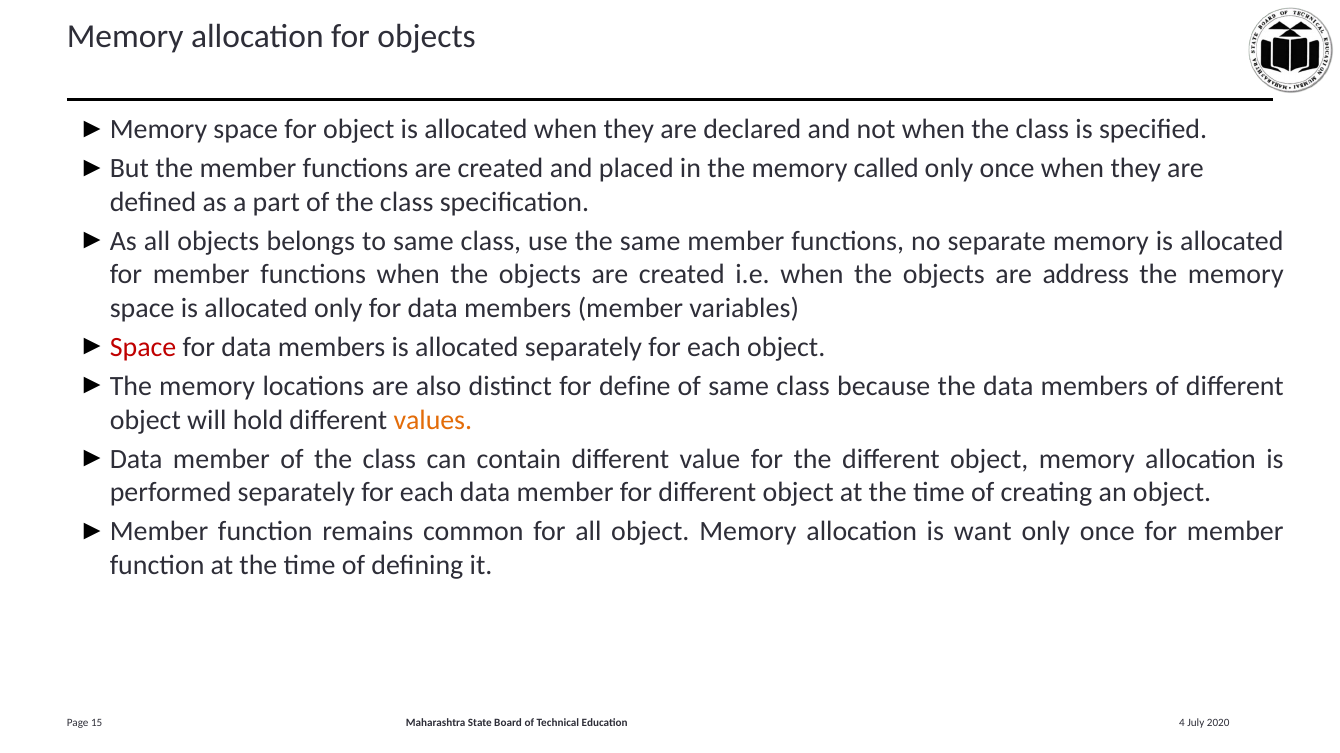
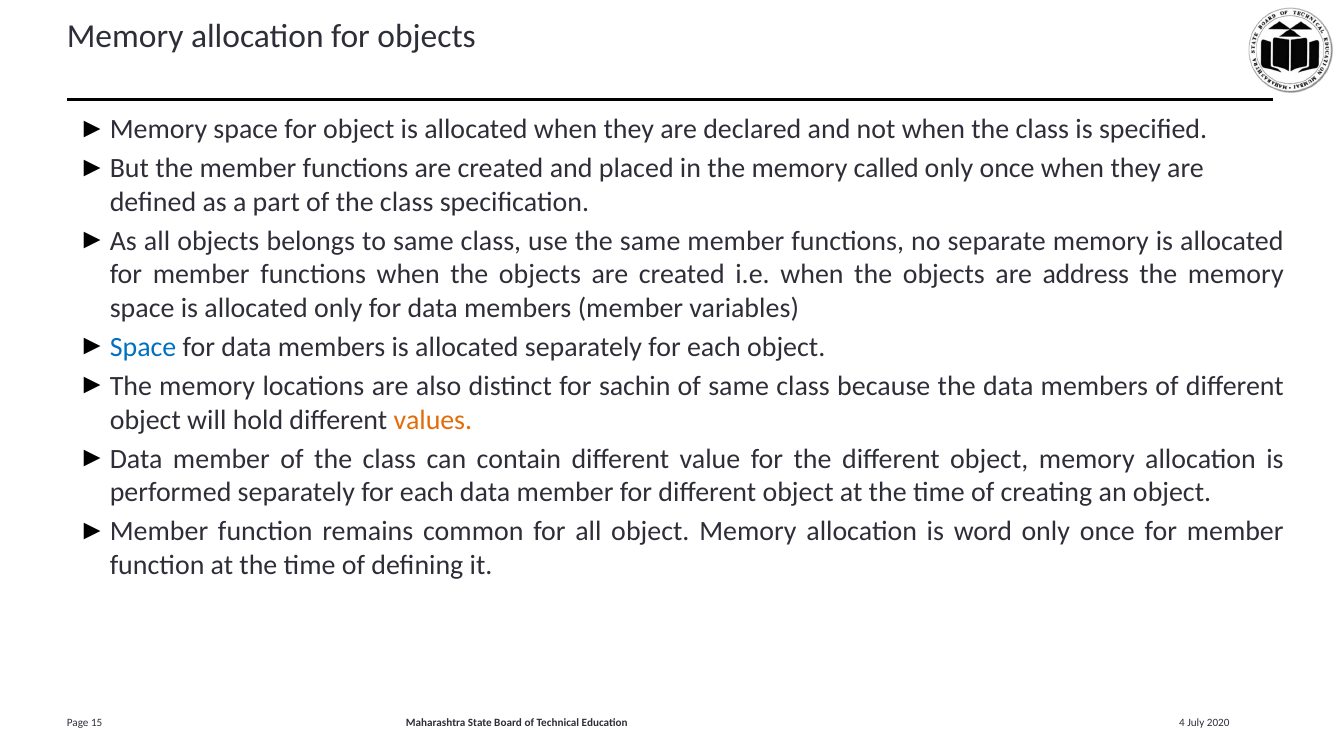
Space colour: red -> blue (143, 347)
define: define -> sachin (635, 387)
want: want -> word (983, 532)
